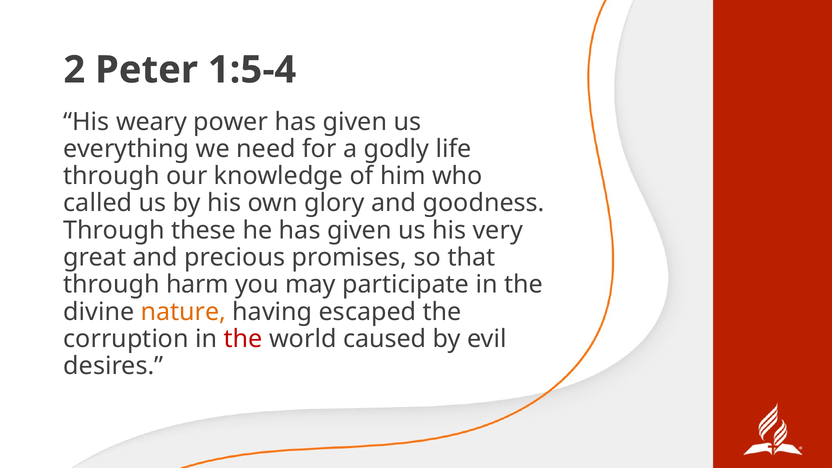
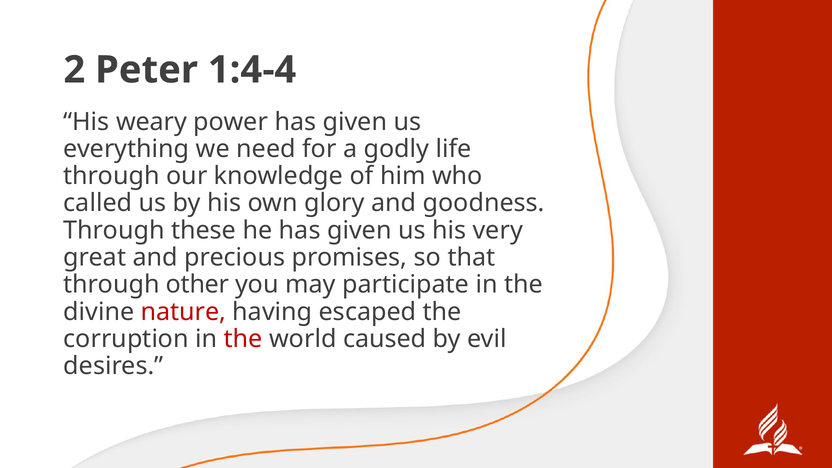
1:5-4: 1:5-4 -> 1:4-4 (252, 70)
harm: harm -> other (198, 285)
nature colour: orange -> red (183, 312)
